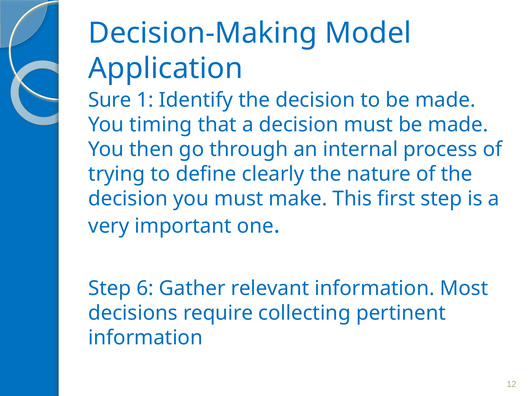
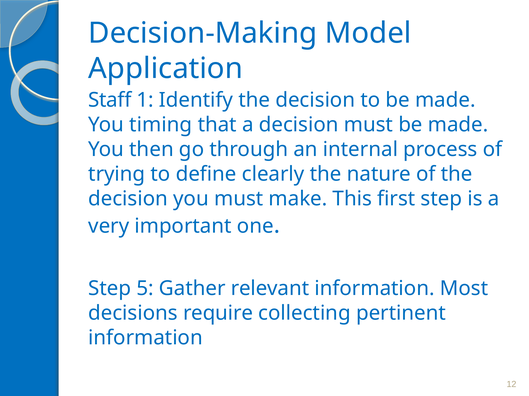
Sure: Sure -> Staff (110, 100)
6: 6 -> 5 (145, 289)
